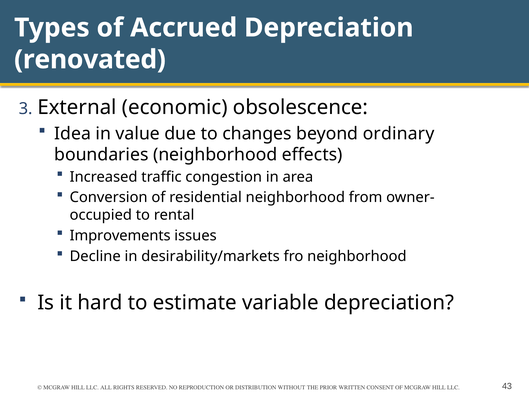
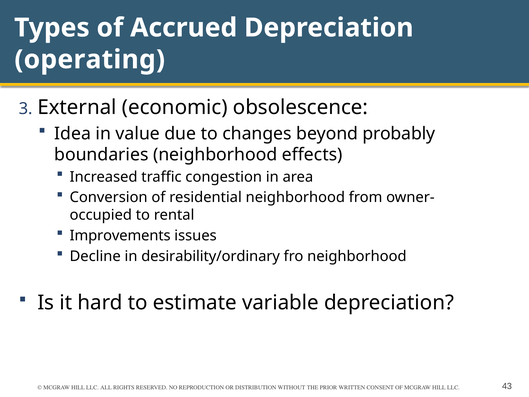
renovated: renovated -> operating (90, 59)
ordinary: ordinary -> probably (399, 133)
desirability/markets: desirability/markets -> desirability/ordinary (211, 256)
